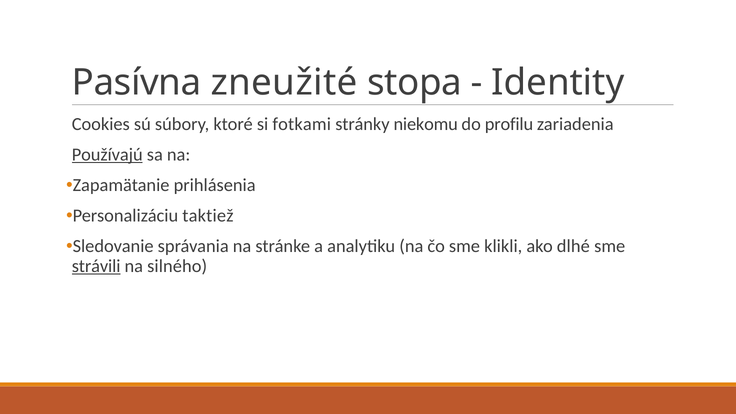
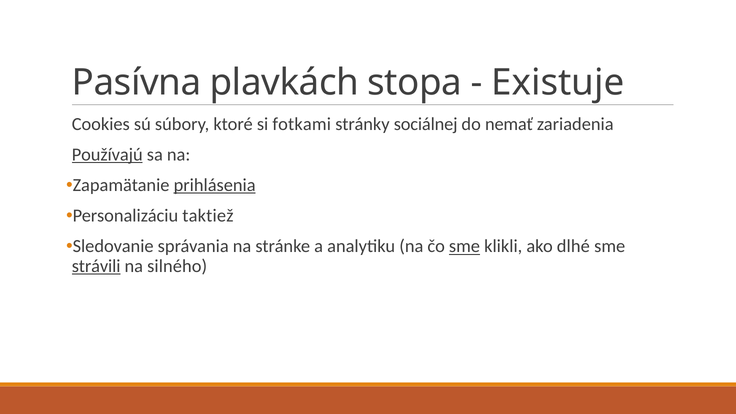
zneužité: zneužité -> plavkách (284, 82)
Identity: Identity -> Existuje (558, 82)
niekomu: niekomu -> sociálnej (426, 124)
profilu: profilu -> nemať (509, 124)
prihlásenia underline: none -> present (215, 185)
sme underline: none -> present (464, 246)
